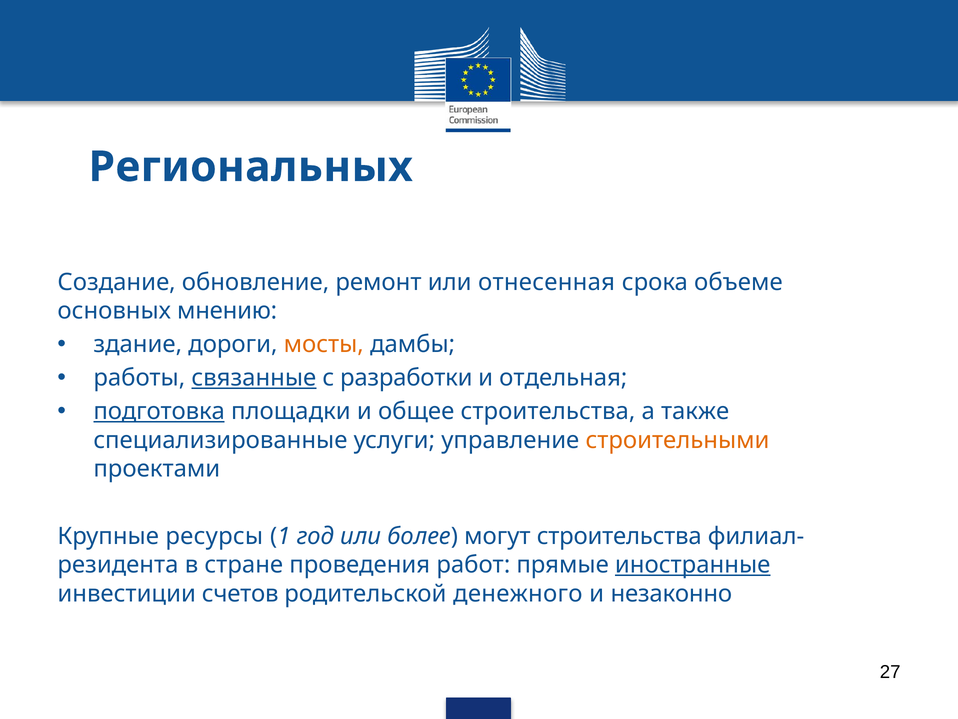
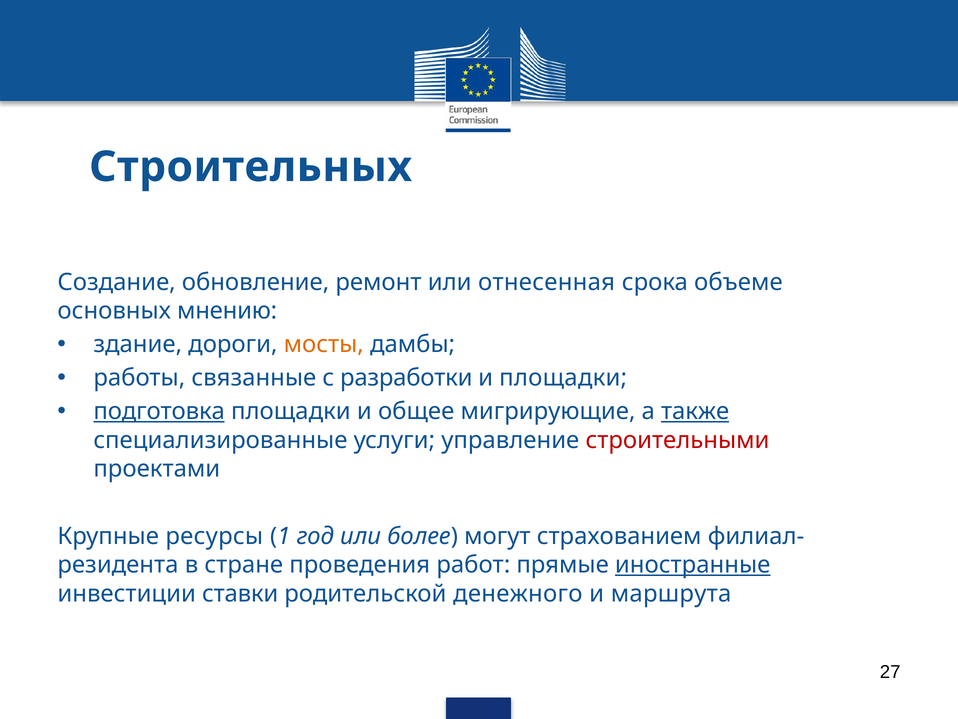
Региональных: Региональных -> Строительных (251, 167)
связанные underline: present -> none (254, 378)
и отдельная: отдельная -> площадки (563, 378)
общее строительства: строительства -> мигрирующие (548, 411)
также underline: none -> present (695, 411)
строительными colour: orange -> red (677, 440)
могут строительства: строительства -> страхованием (619, 536)
счетов: счетов -> ставки (240, 593)
незаконно: незаконно -> маршрута (671, 593)
